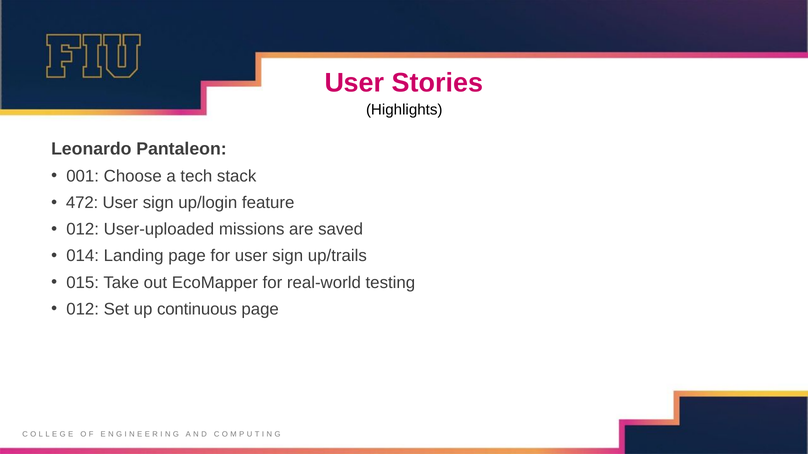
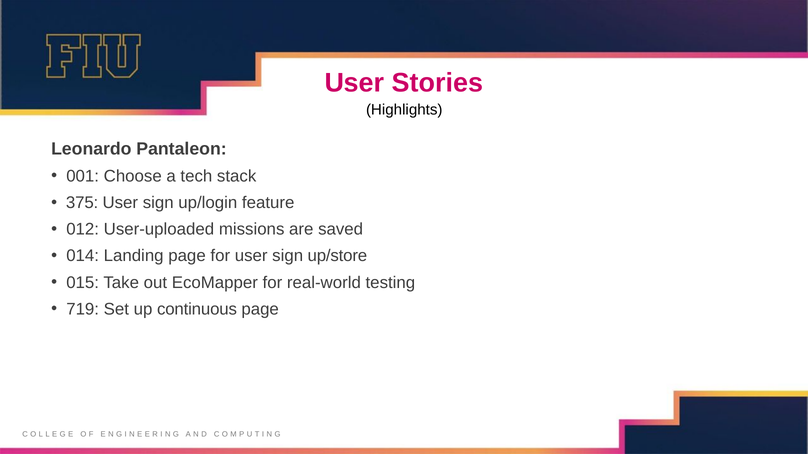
472: 472 -> 375 (82, 203)
up/trails: up/trails -> up/store (337, 256)
012: 012 -> 719 (83, 309)
